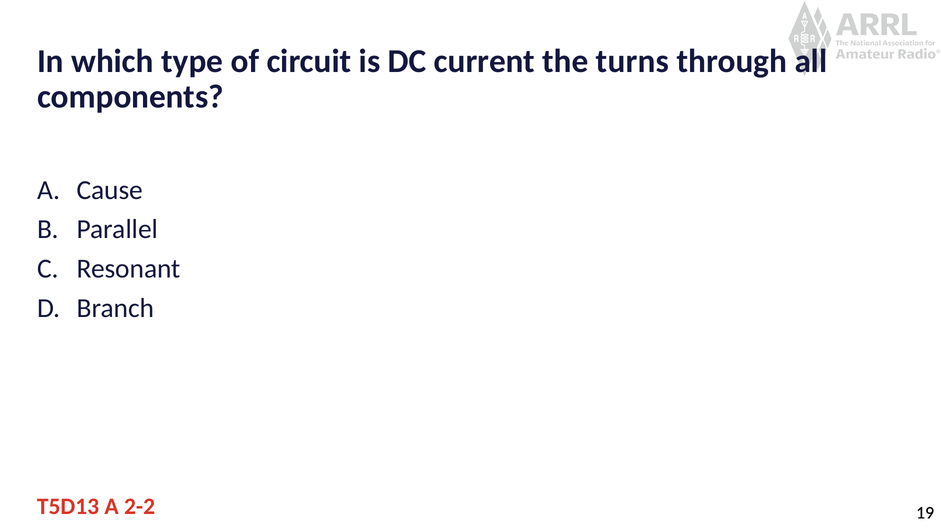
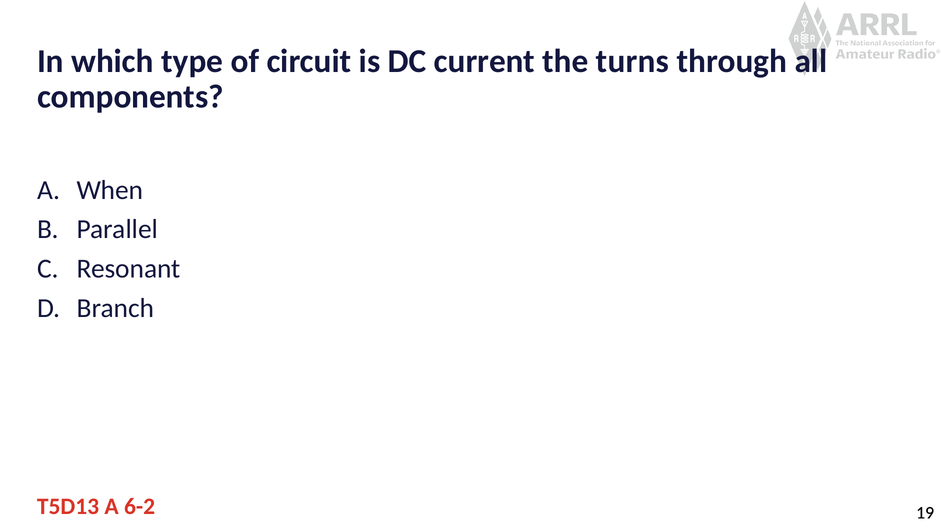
Cause: Cause -> When (110, 190)
2-2: 2-2 -> 6-2 (140, 507)
